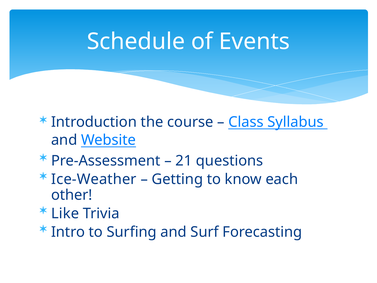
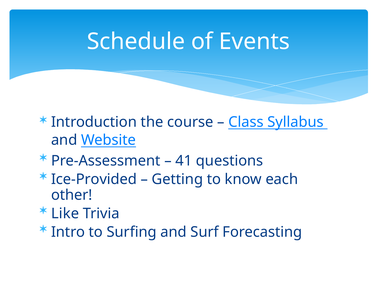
21: 21 -> 41 (184, 161)
Ice-Weather: Ice-Weather -> Ice-Provided (94, 179)
